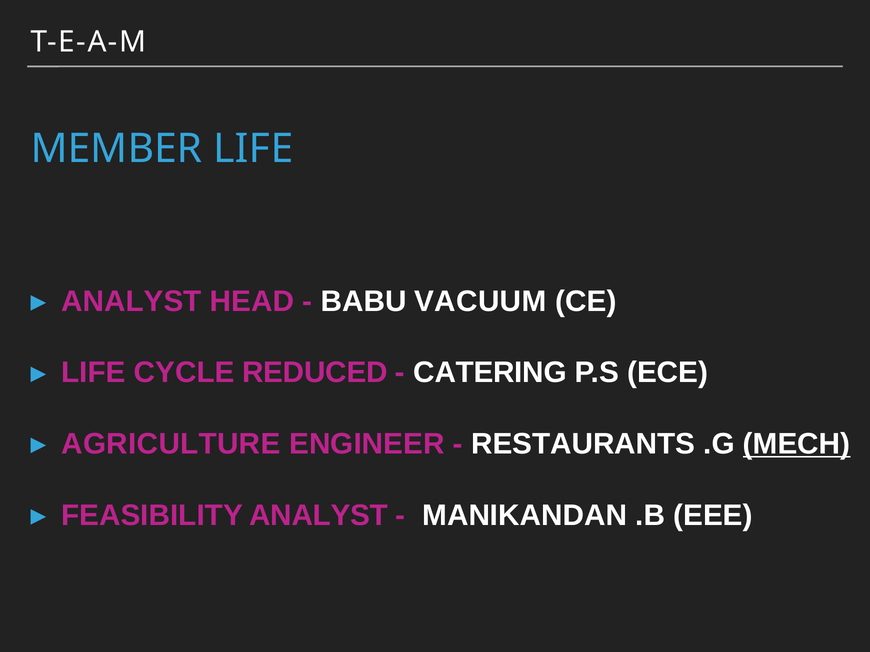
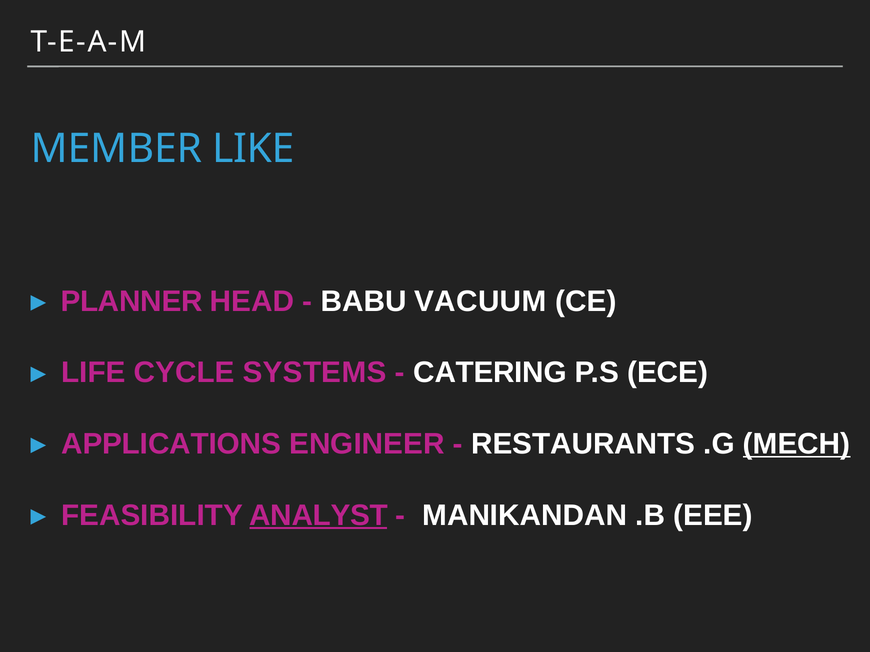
MEMBER LIFE: LIFE -> LIKE (254, 149)
ANALYST: ANALYST -> PLANNER (132, 302)
REDUCED: REDUCED -> SYSTEMS (315, 373)
AGRICULTURE: AGRICULTURE -> APPLICATIONS (171, 444)
ANALYST underline: none -> present (319, 516)
